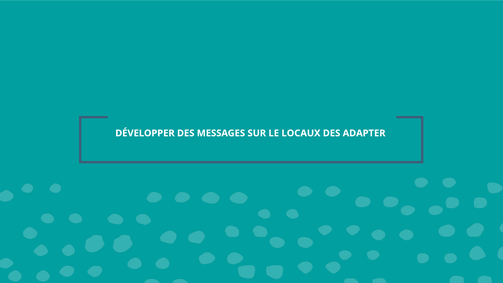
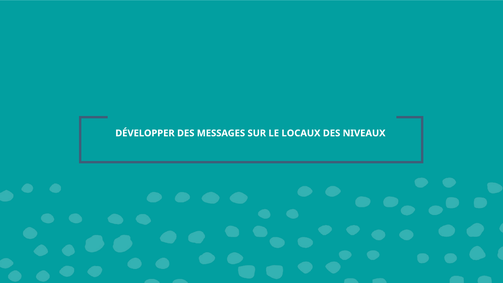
ADAPTER: ADAPTER -> NIVEAUX (364, 133)
